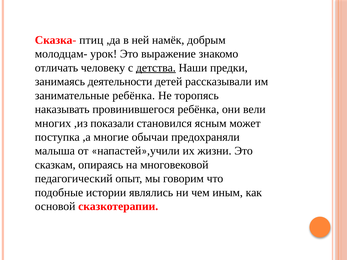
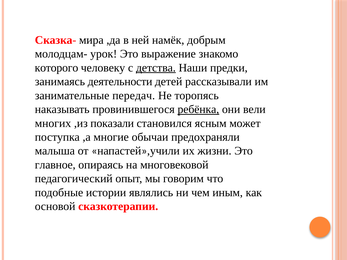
птиц: птиц -> мира (91, 40)
отличать: отличать -> которого (56, 68)
занимательные ребёнка: ребёнка -> передач (134, 96)
ребёнка underline: none -> present (198, 109)
сказкам: сказкам -> главное (55, 165)
